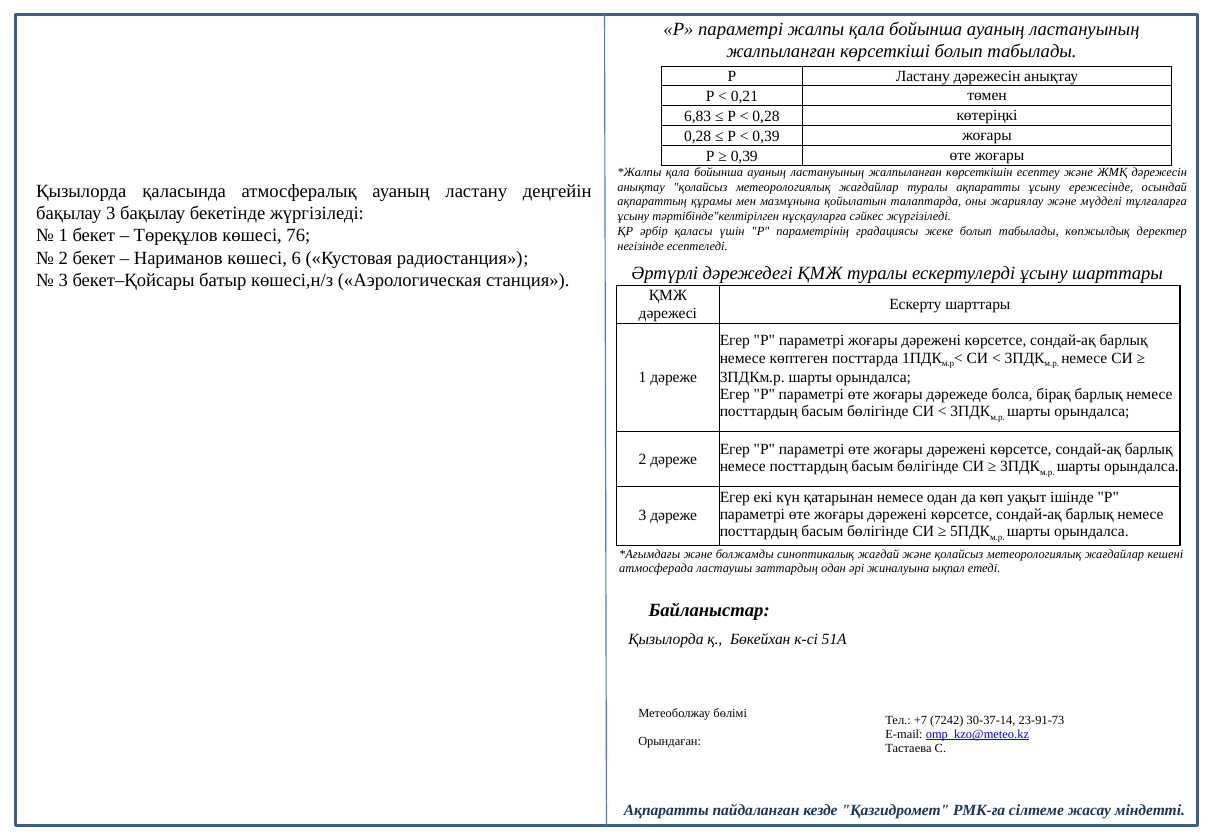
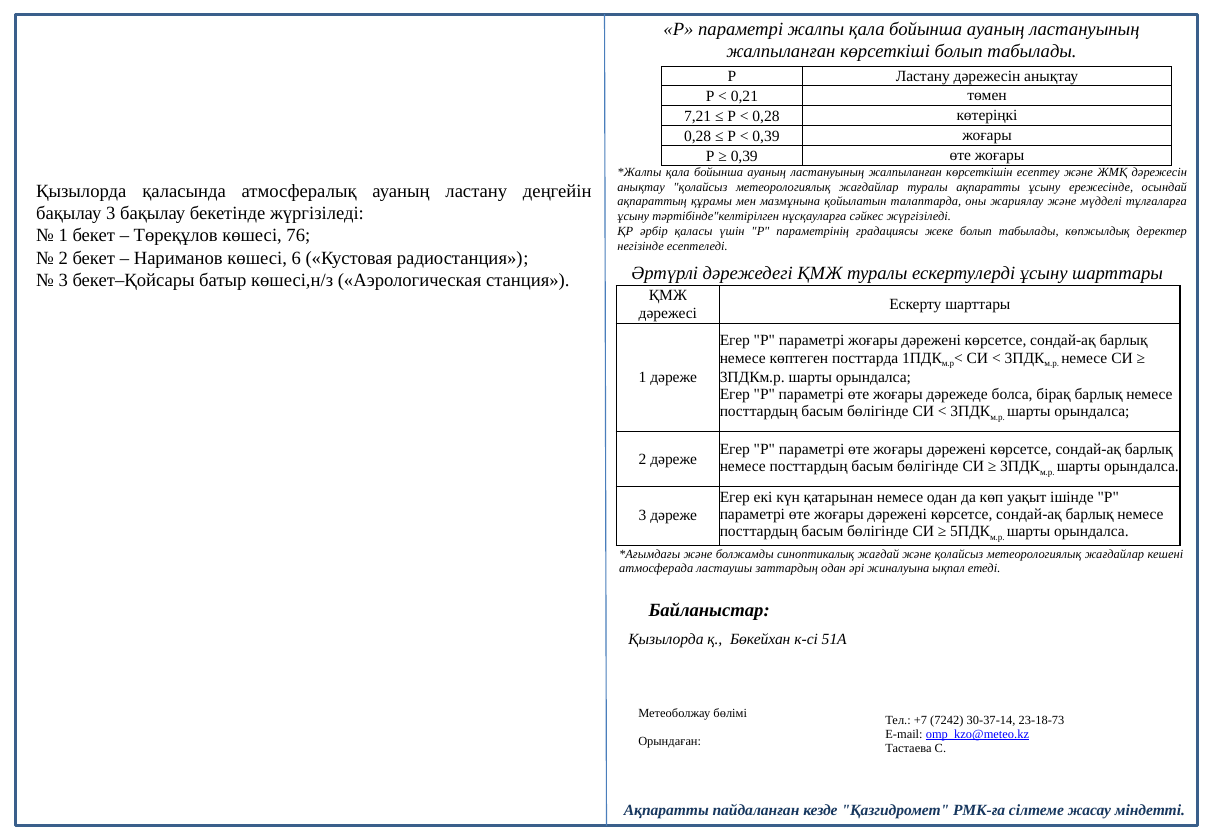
6,83: 6,83 -> 7,21 (698, 116)
23-91-73: 23-91-73 -> 23-18-73 (1042, 720)
